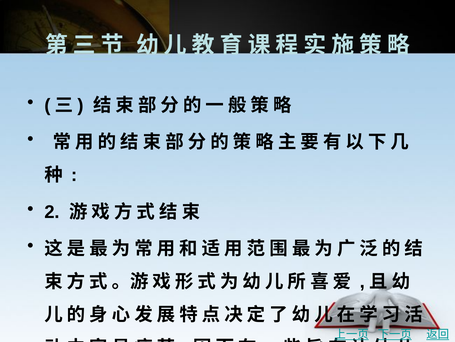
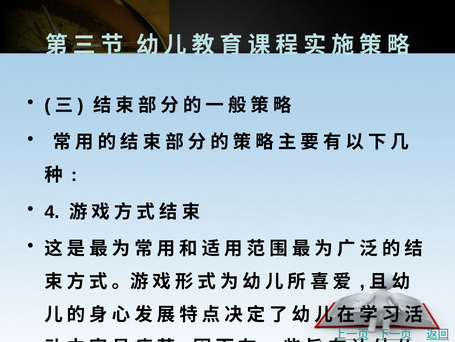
2: 2 -> 4 (52, 212)
